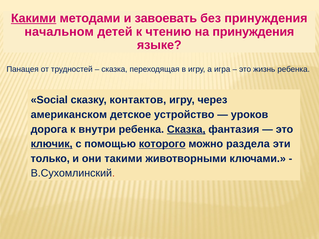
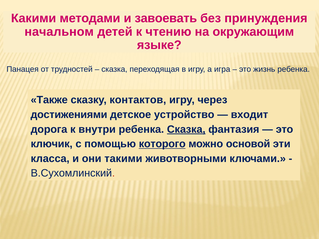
Какими underline: present -> none (34, 18)
на принуждения: принуждения -> окружающим (253, 32)
Social: Social -> Также (49, 100)
американском: американском -> достижениями (69, 115)
уроков: уроков -> входит (250, 115)
ключик underline: present -> none (52, 144)
раздела: раздела -> основой (248, 144)
только: только -> класса (50, 159)
